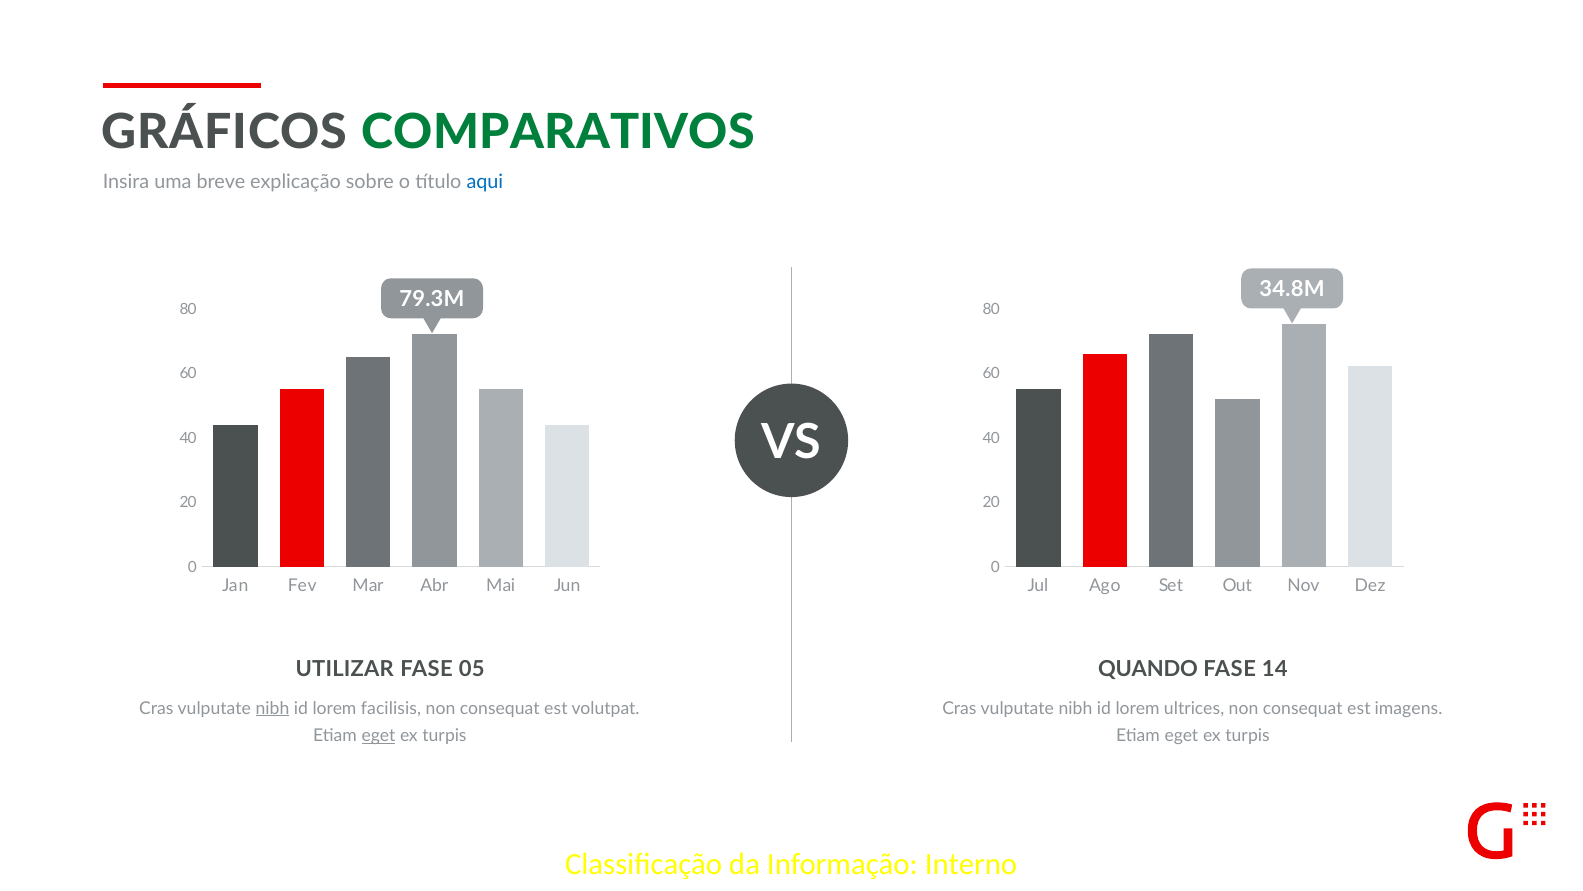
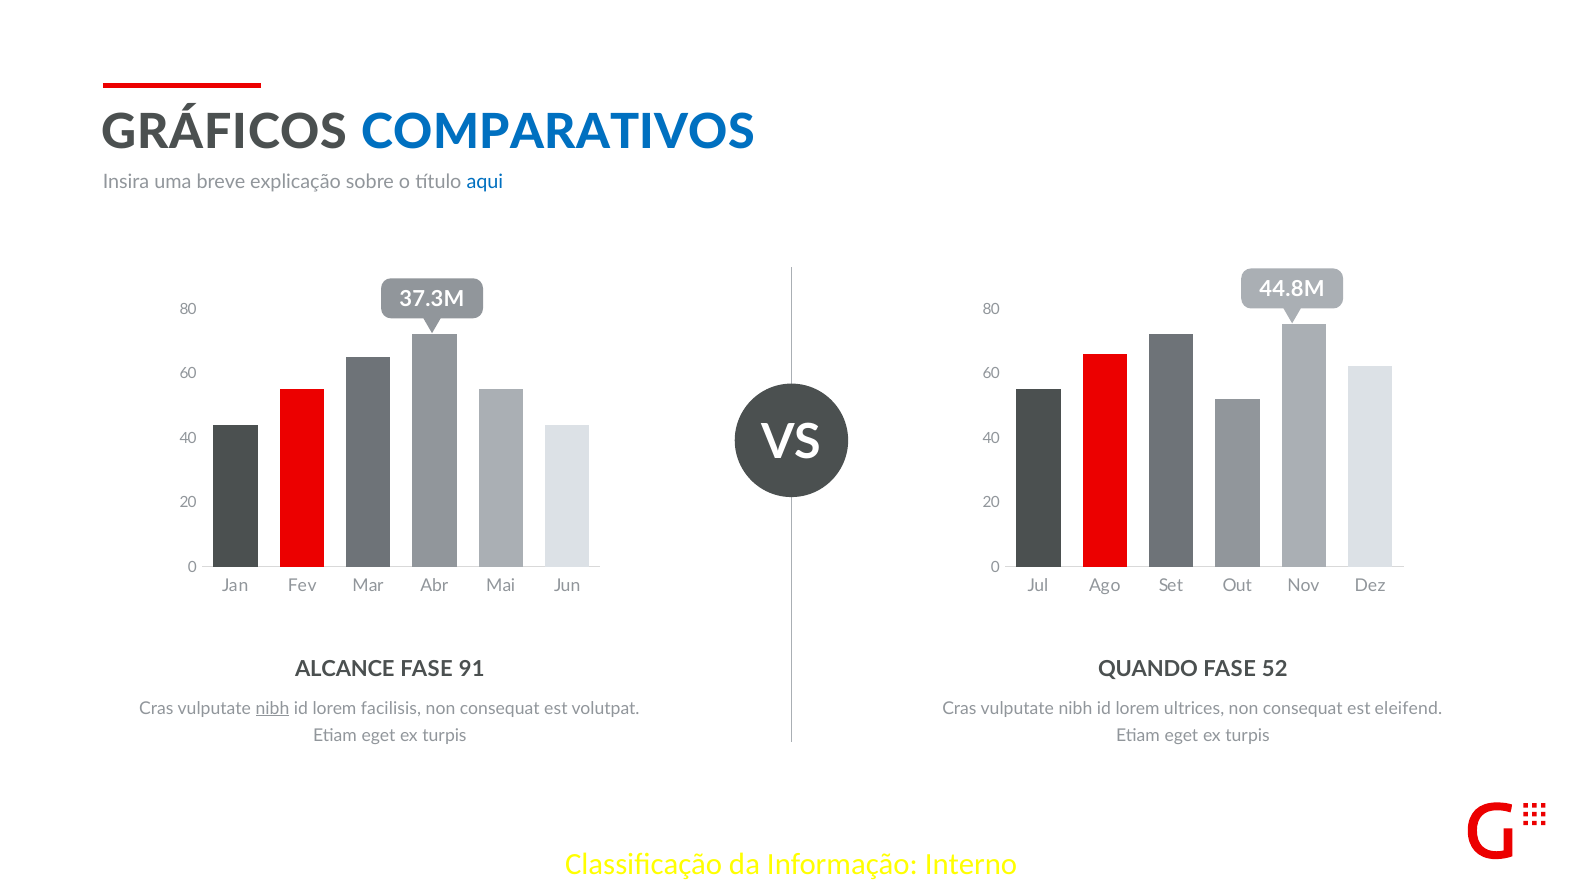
COMPARATIVOS colour: green -> blue (558, 132)
34.8M: 34.8M -> 44.8M (1292, 289)
79.3M: 79.3M -> 37.3M (432, 299)
UTILIZAR: UTILIZAR -> ALCANCE (345, 669)
05: 05 -> 91 (472, 669)
14: 14 -> 52 (1275, 669)
imagens: imagens -> eleifend (1409, 708)
eget underline: present -> none (378, 735)
